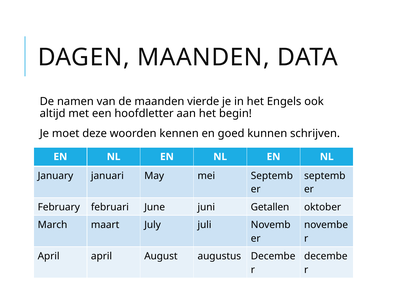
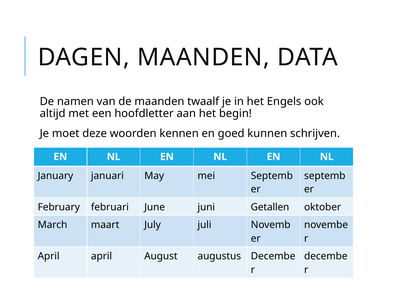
vierde: vierde -> twaalf (203, 101)
